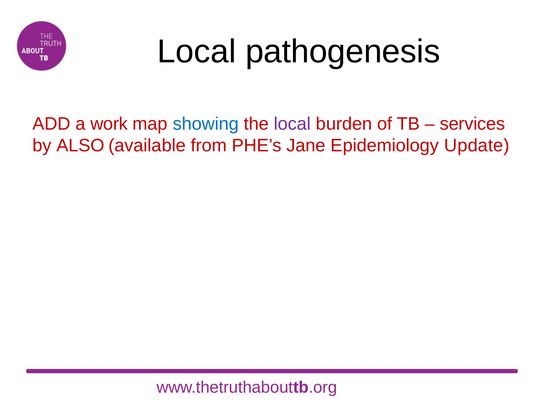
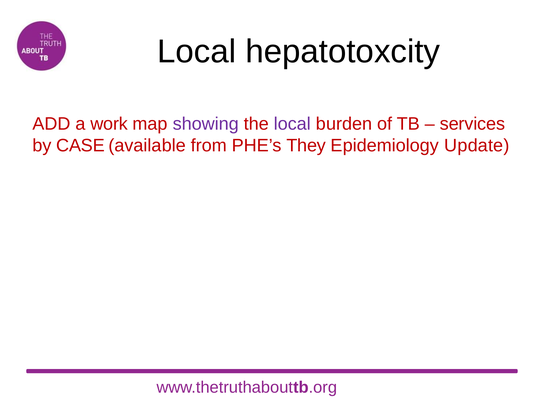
pathogenesis: pathogenesis -> hepatotoxcity (343, 52)
showing colour: blue -> purple (206, 124)
ALSO: ALSO -> CASE (81, 146)
Jane: Jane -> They (306, 146)
